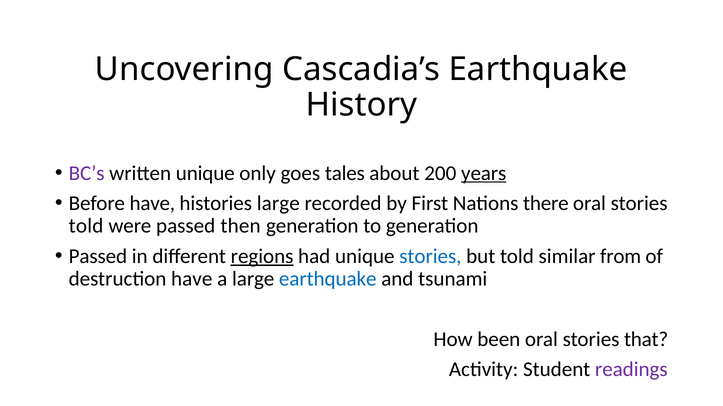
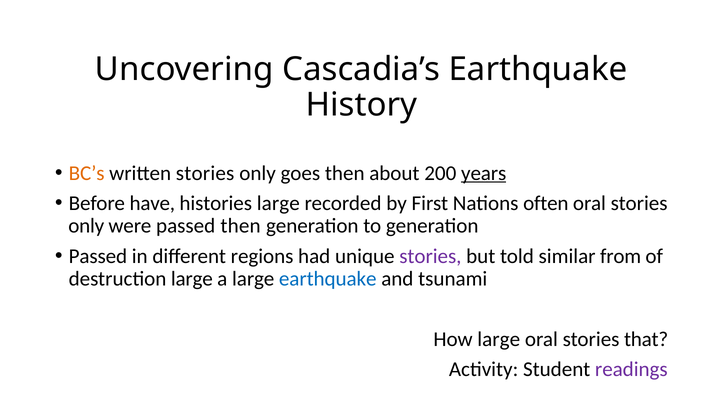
BC’s colour: purple -> orange (87, 173)
written unique: unique -> stories (205, 173)
goes tales: tales -> then (345, 173)
there: there -> often (546, 204)
told: told -> only (86, 226)
regions underline: present -> none (262, 257)
stories colour: blue -> purple (430, 257)
destruction have: have -> large (192, 279)
How been: been -> large (499, 340)
